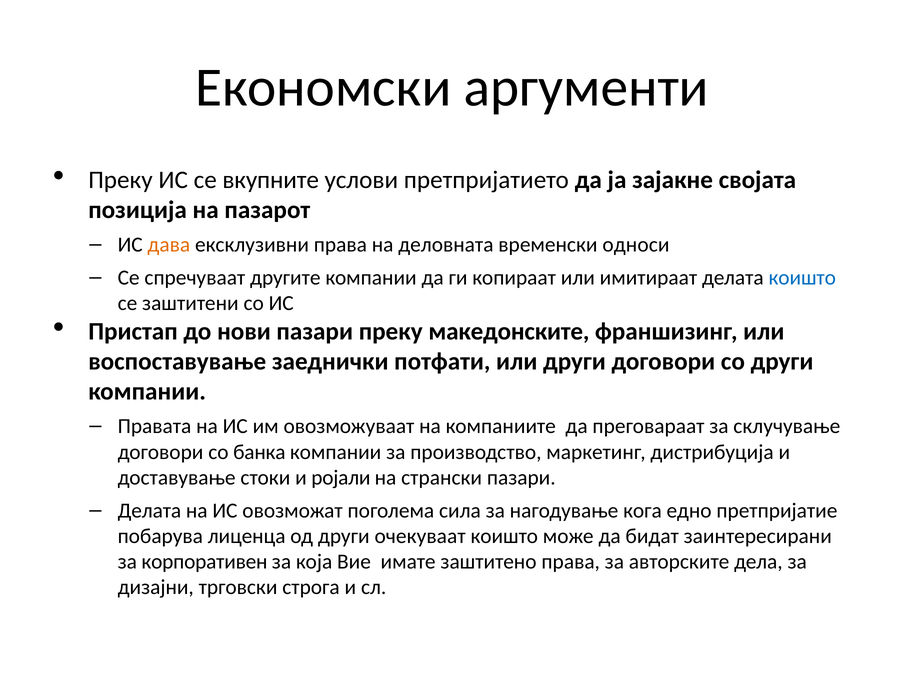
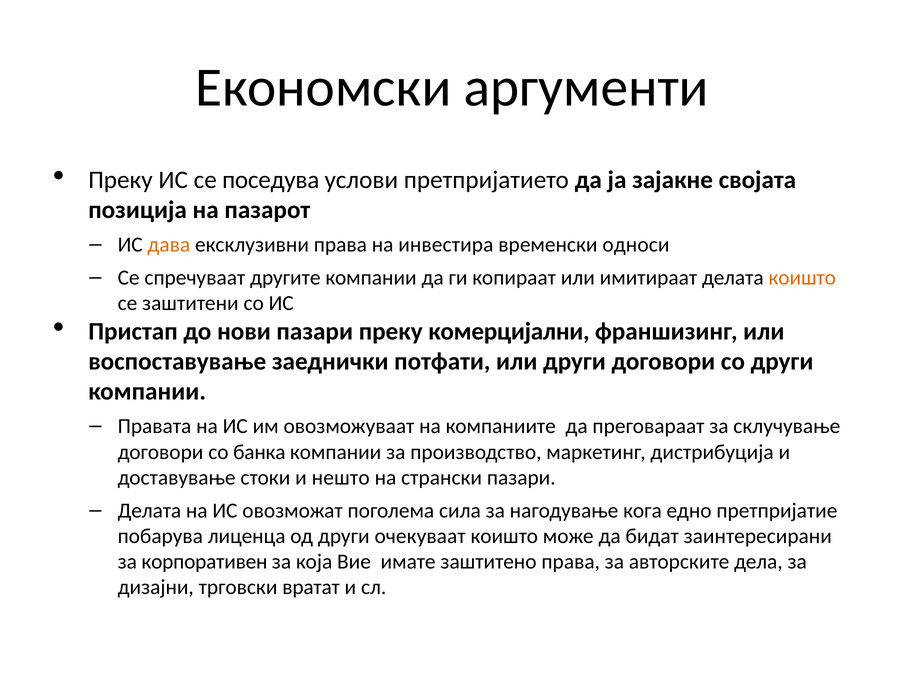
вкупните: вкупните -> поседува (271, 180)
деловната: деловната -> инвестира (446, 245)
коишто colour: blue -> orange (802, 277)
македонските: македонските -> комерцијални (509, 331)
ројали: ројали -> нешто (341, 478)
строга: строга -> вратат (311, 587)
